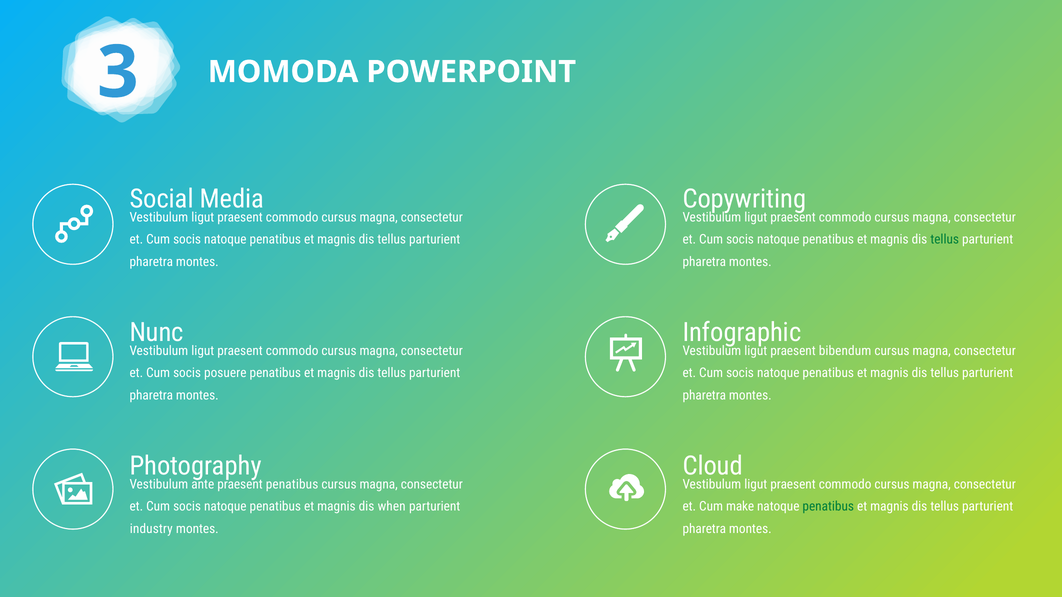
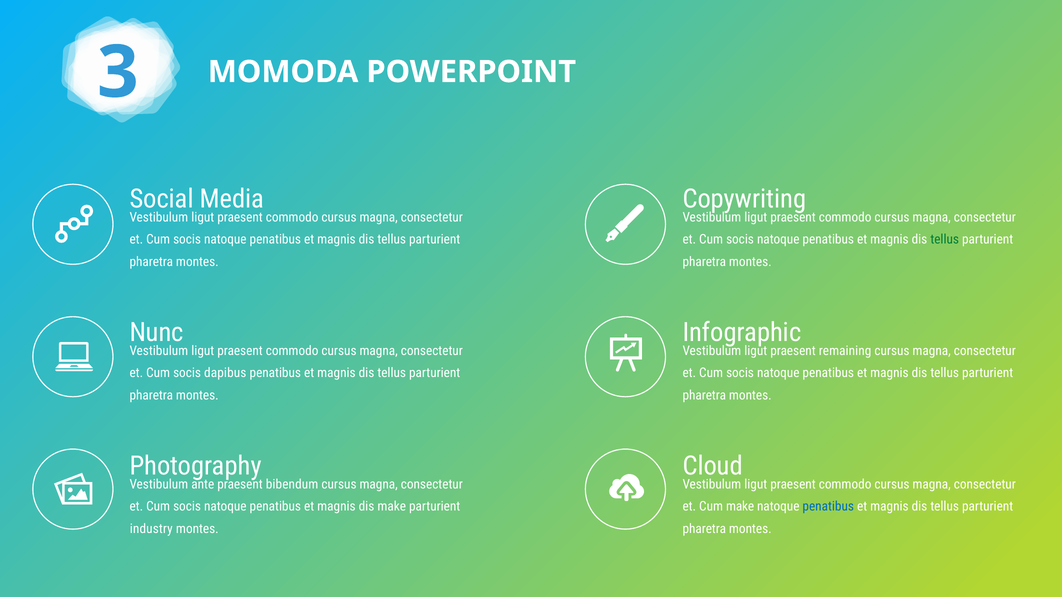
bibendum: bibendum -> remaining (845, 351)
posuere: posuere -> dapibus (225, 373)
praesent penatibus: penatibus -> bibendum (292, 484)
dis when: when -> make (392, 507)
penatibus colour: green -> blue (828, 507)
